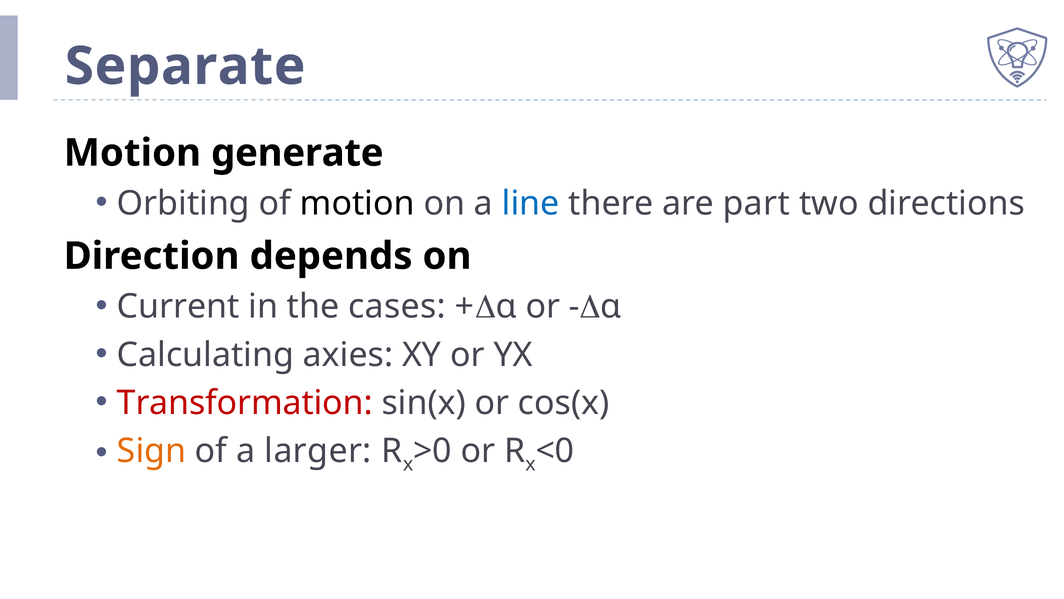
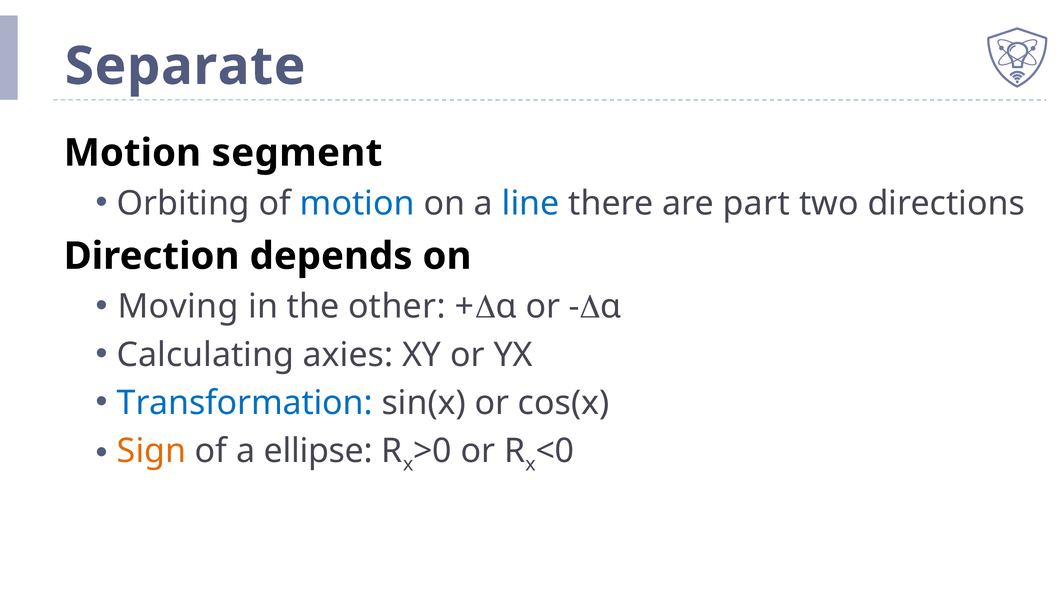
generate: generate -> segment (297, 153)
motion colour: black -> blue (357, 203)
Current: Current -> Moving (178, 306)
cases: cases -> other (397, 306)
Transformation colour: red -> blue (245, 403)
larger: larger -> ellipse (318, 451)
